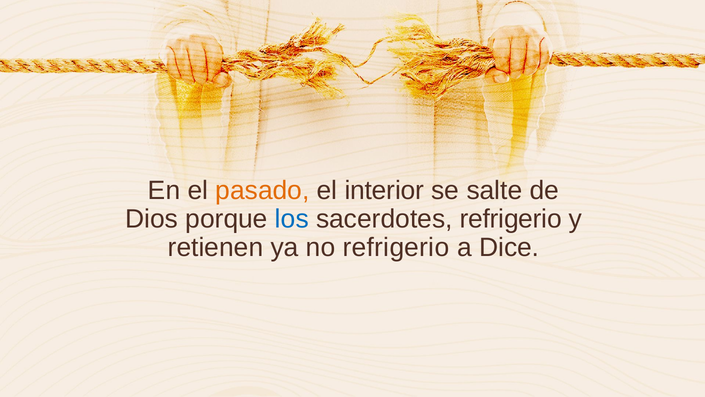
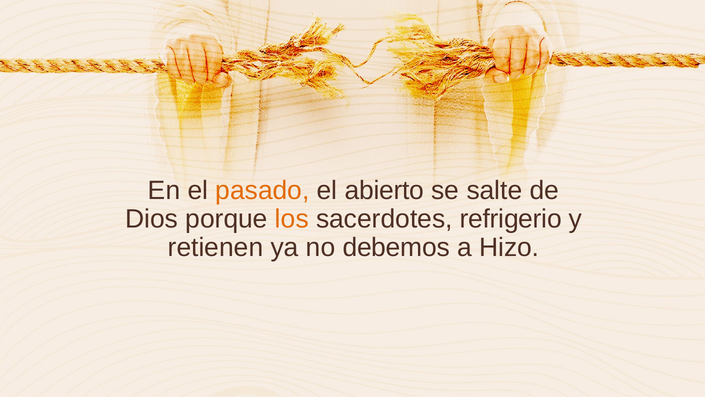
interior: interior -> abierto (384, 190)
los colour: blue -> orange (292, 219)
no refrigerio: refrigerio -> debemos (396, 247)
Dice: Dice -> Hizo (509, 247)
